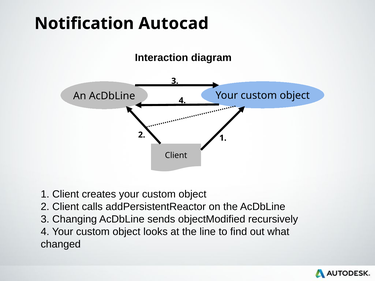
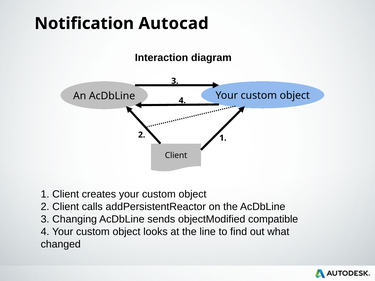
recursively: recursively -> compatible (273, 219)
